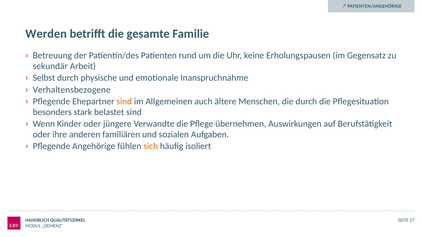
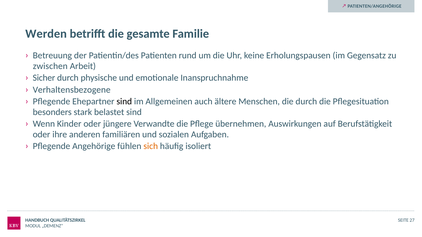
sekundär: sekundär -> zwischen (50, 66)
Selbst: Selbst -> Sicher (44, 78)
sind colour: orange -> black (124, 102)
